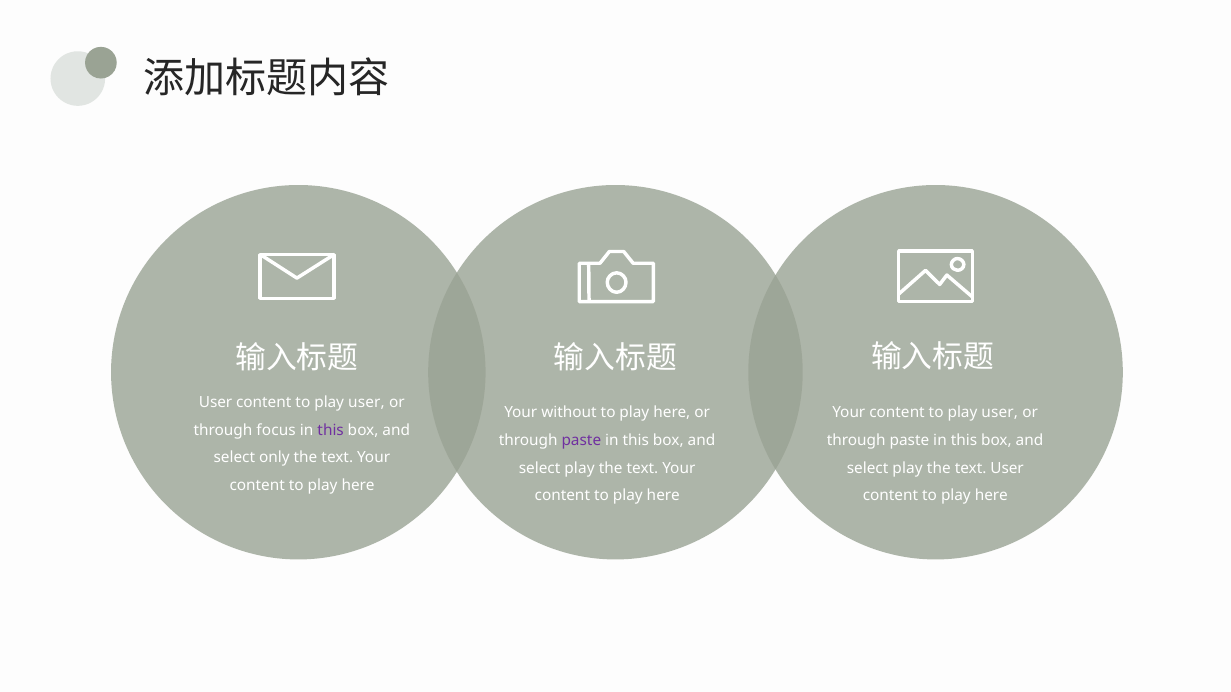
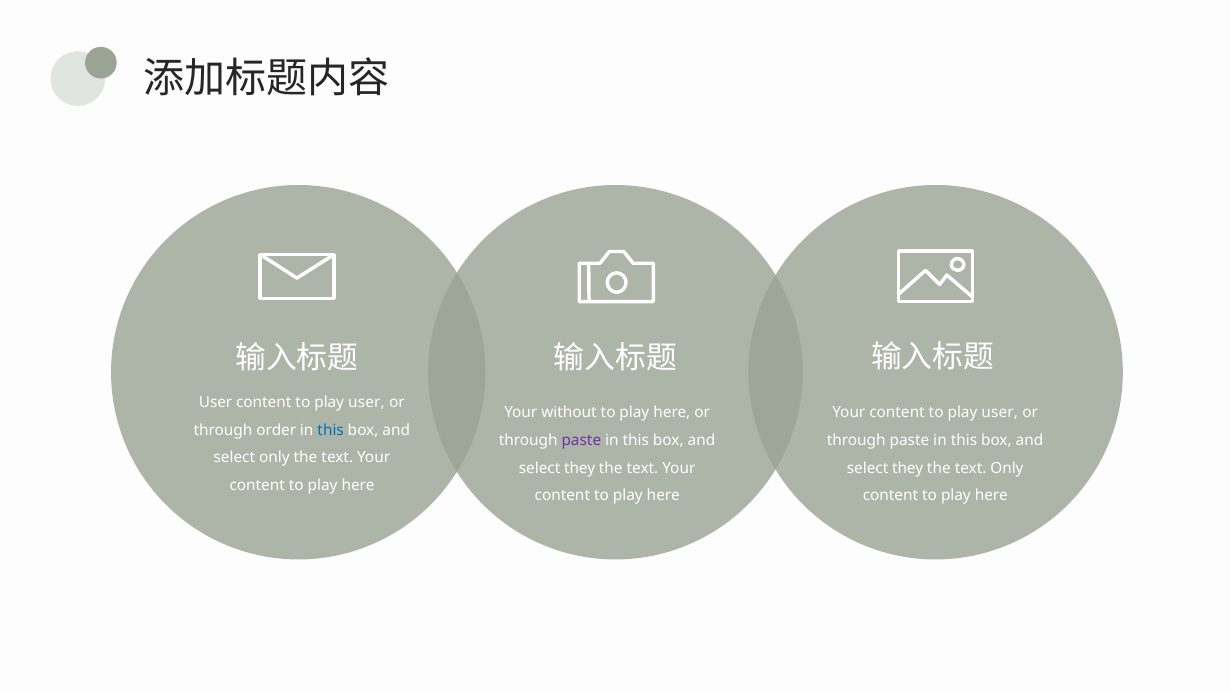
focus: focus -> order (276, 430)
this colour: purple -> blue (331, 430)
play: play -> they (580, 468)
play: play -> they (908, 468)
text User: User -> Only (1007, 468)
